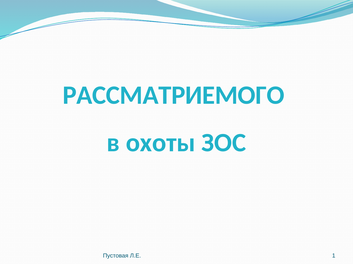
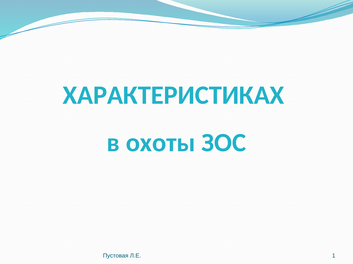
РАССМАТРИЕМОГО: РАССМАТРИЕМОГО -> ХАРАКТЕРИСТИКАХ (173, 95)
